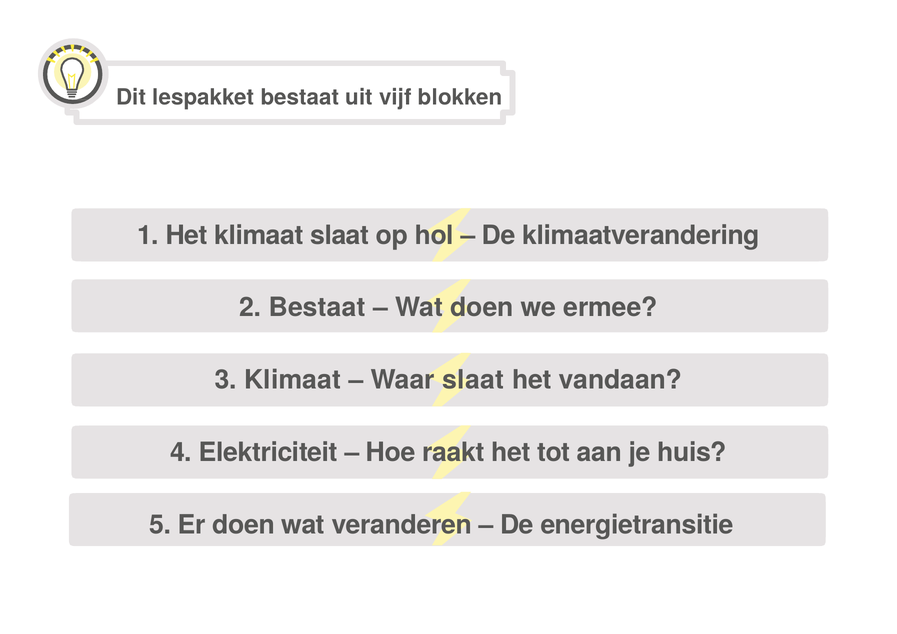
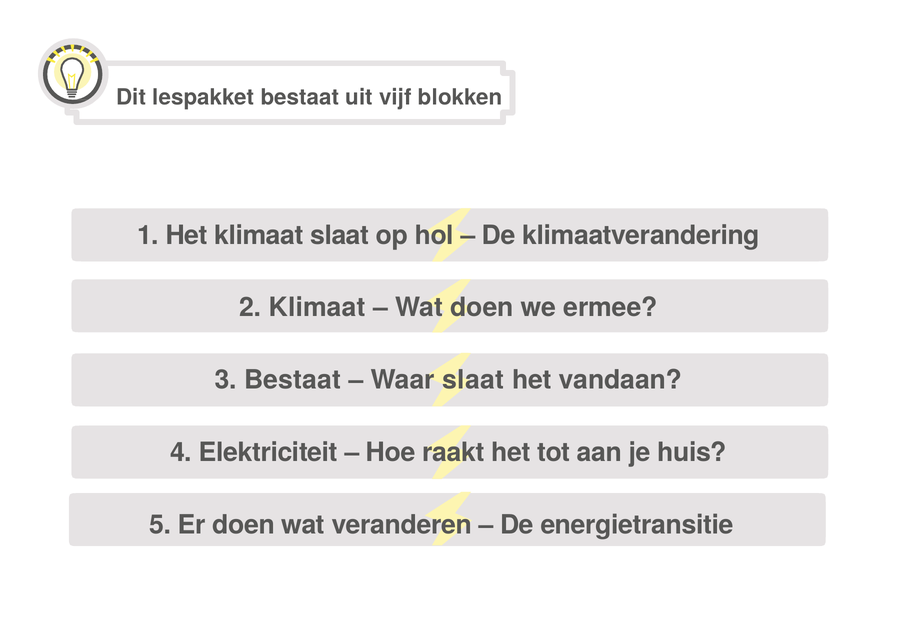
2 Bestaat: Bestaat -> Klimaat (317, 308)
3 Klimaat: Klimaat -> Bestaat (293, 380)
